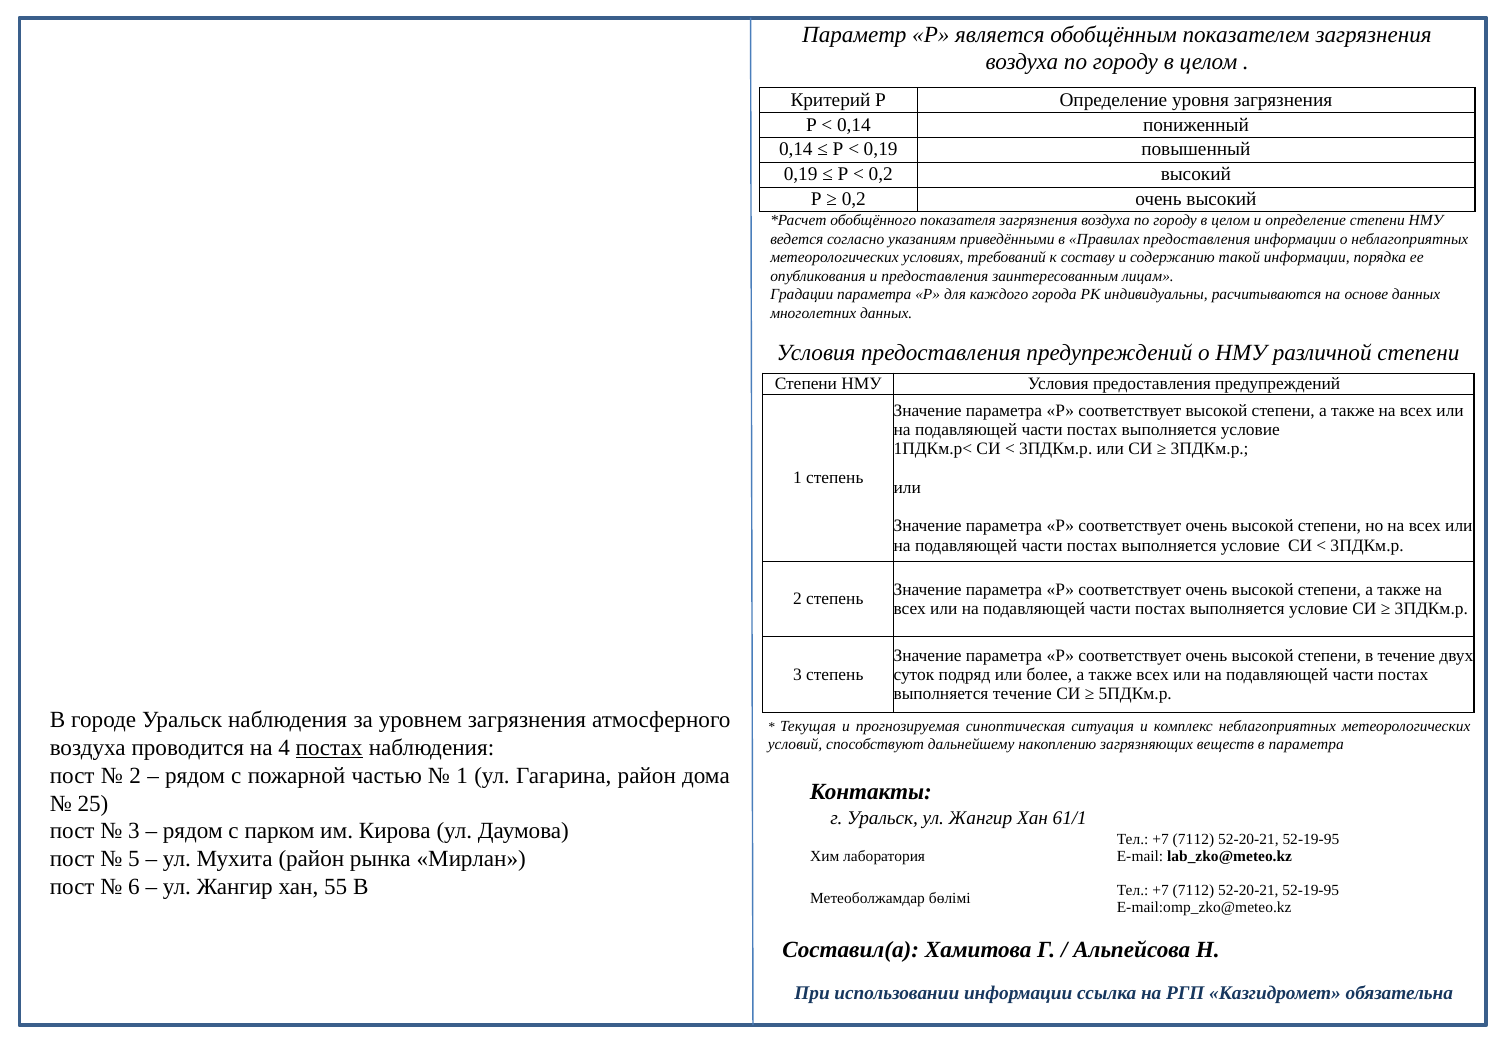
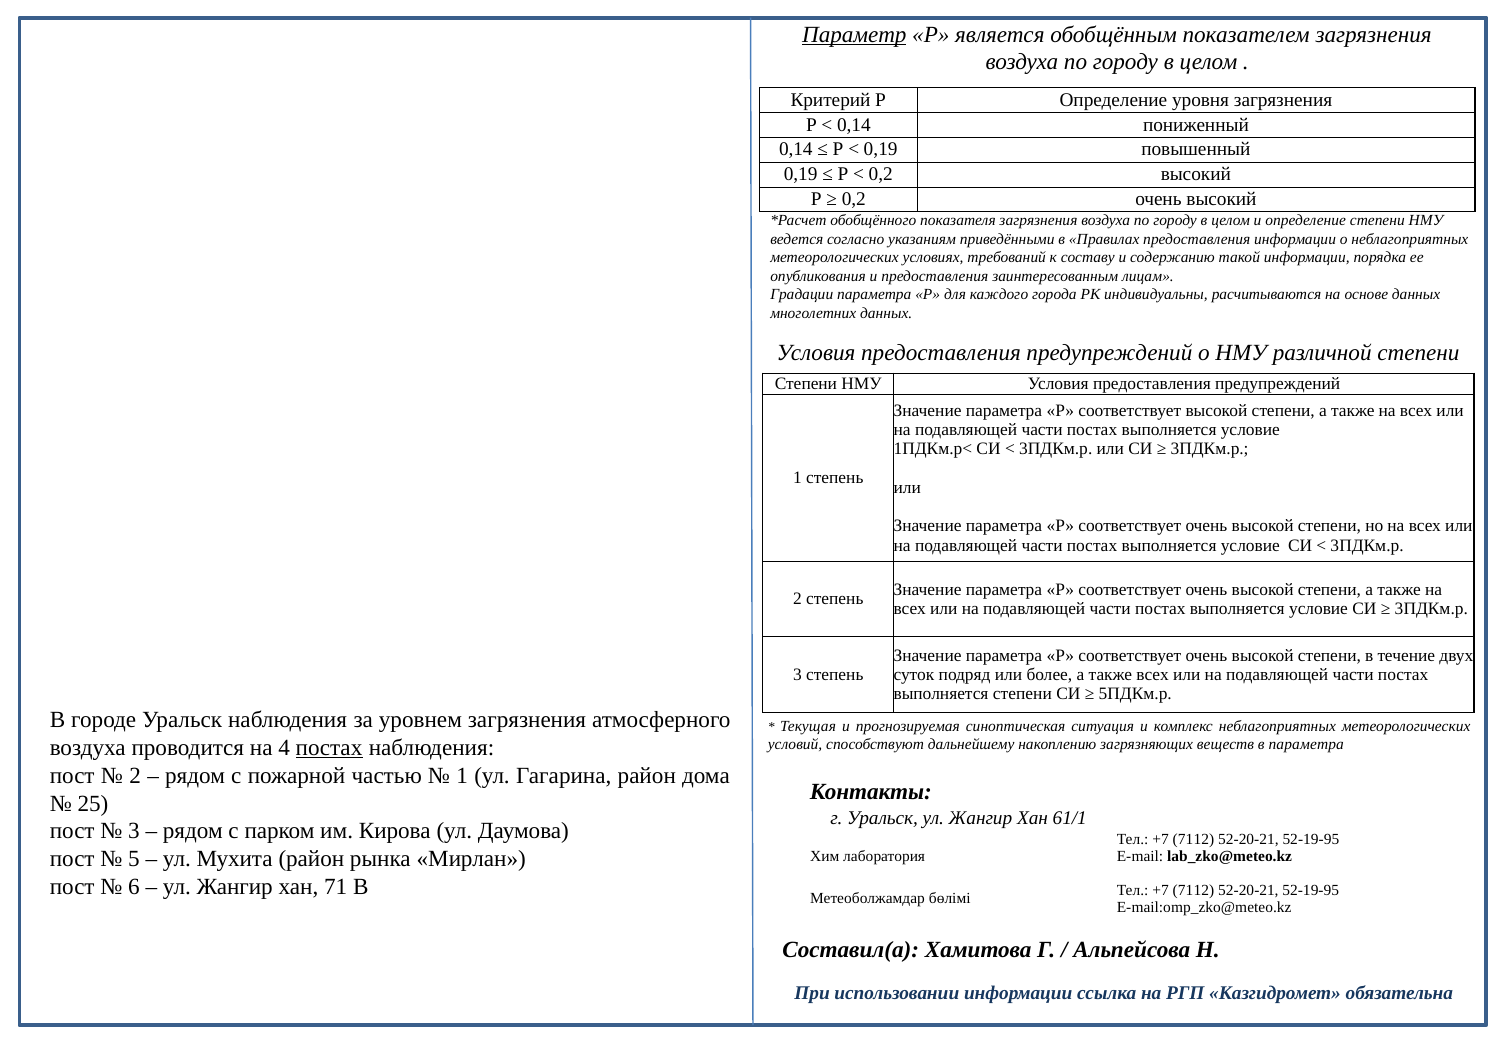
Параметр underline: none -> present (854, 34)
выполняется течение: течение -> степени (1022, 694)
55: 55 -> 71 (336, 887)
